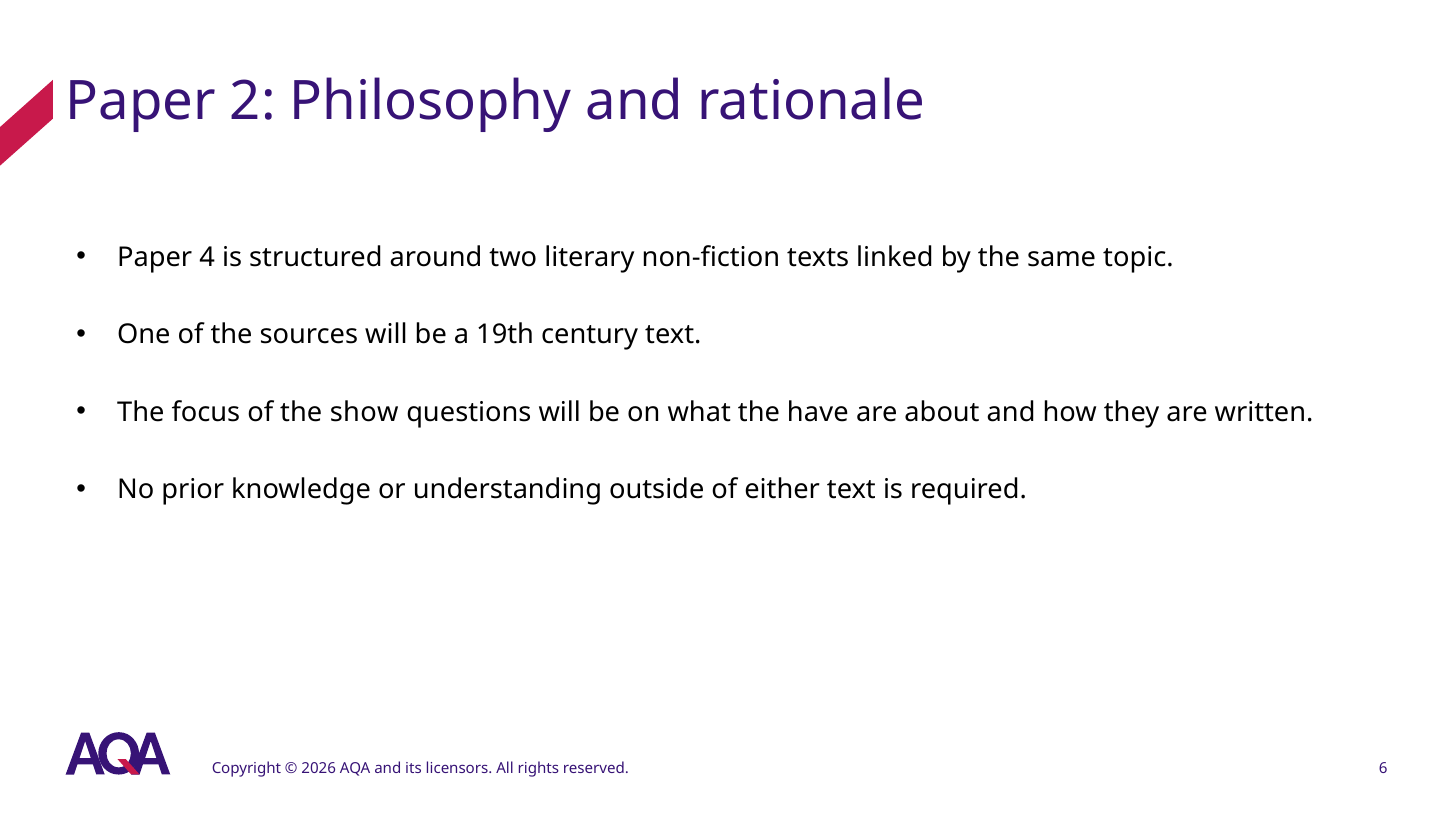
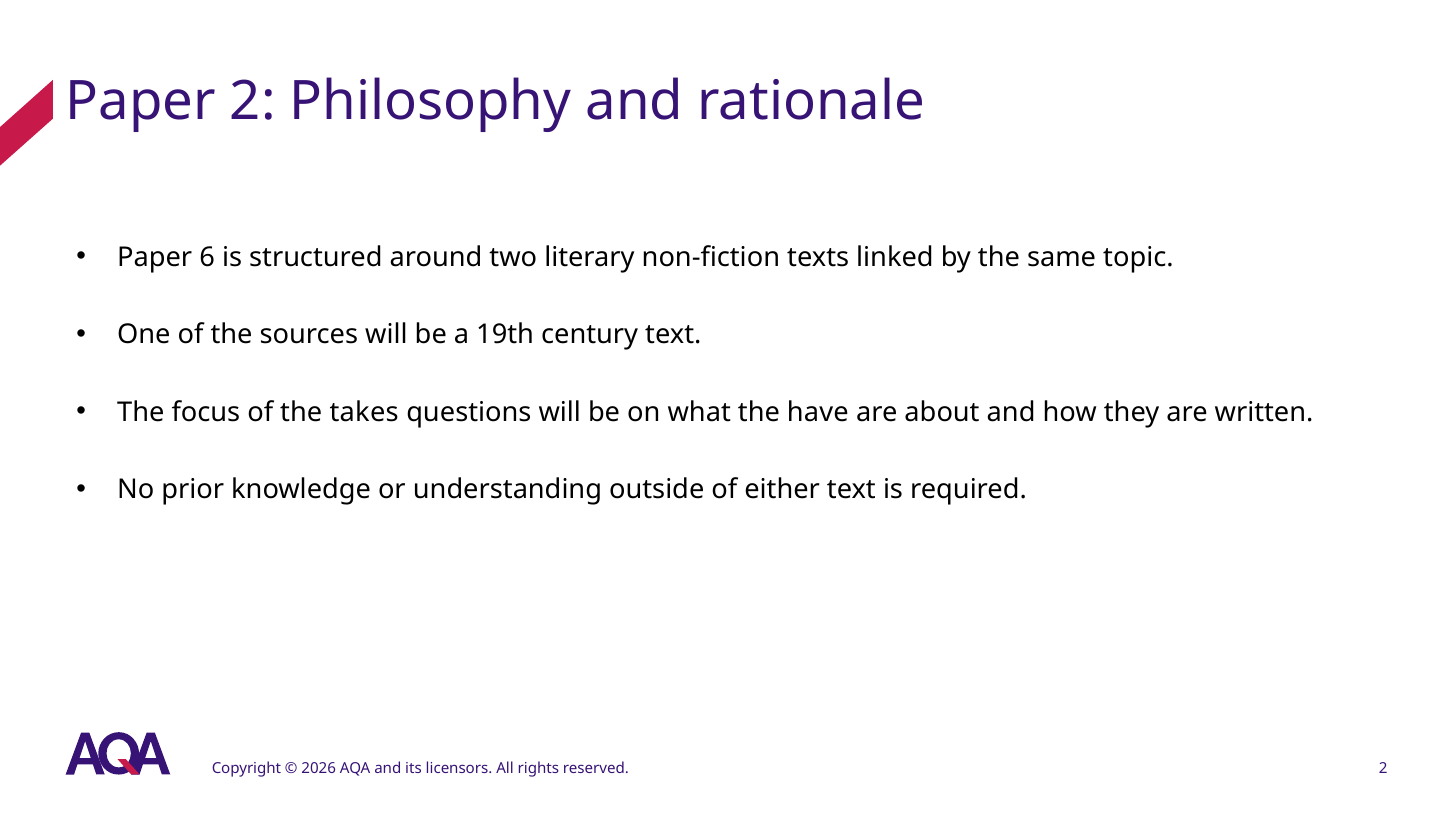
4: 4 -> 6 (207, 257)
show: show -> takes (364, 412)
reserved 6: 6 -> 2 (1383, 768)
